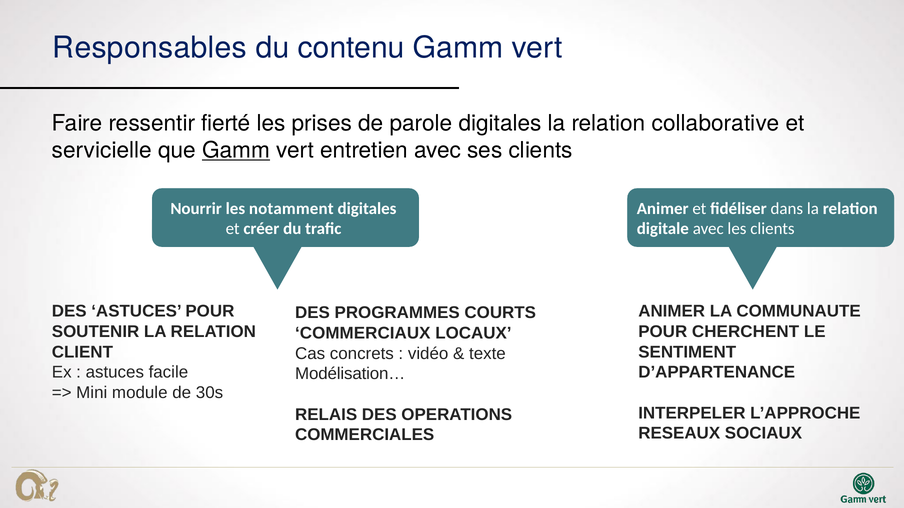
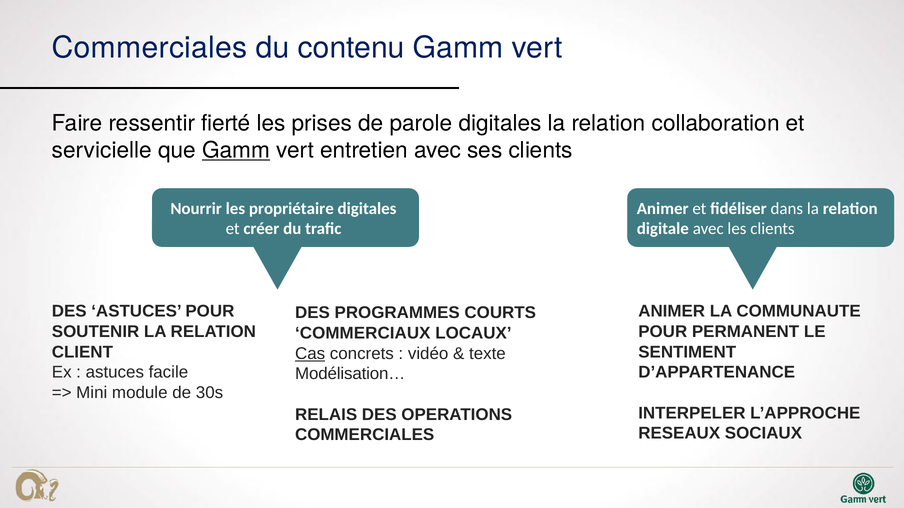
Responsables: Responsables -> Commerciales (150, 48)
collaborative: collaborative -> collaboration (716, 123)
notamment: notamment -> propriétaire (291, 209)
CHERCHENT: CHERCHENT -> PERMANENT (746, 332)
Cas underline: none -> present (310, 354)
